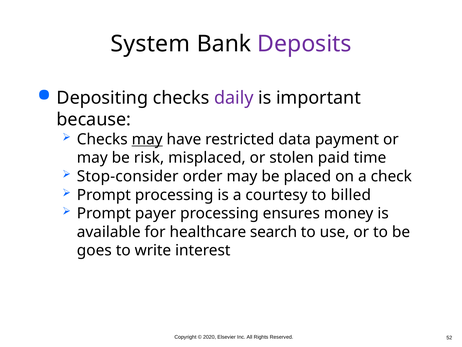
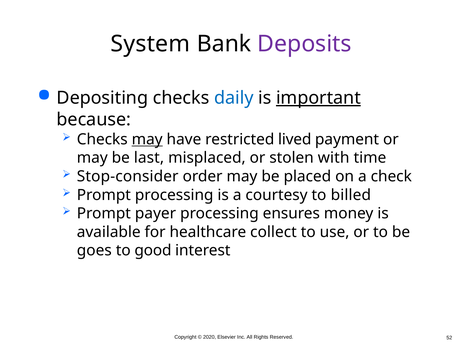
daily colour: purple -> blue (234, 98)
important underline: none -> present (318, 98)
data: data -> lived (295, 139)
risk: risk -> last (149, 158)
paid: paid -> with (334, 158)
search: search -> collect (273, 232)
write: write -> good (153, 250)
